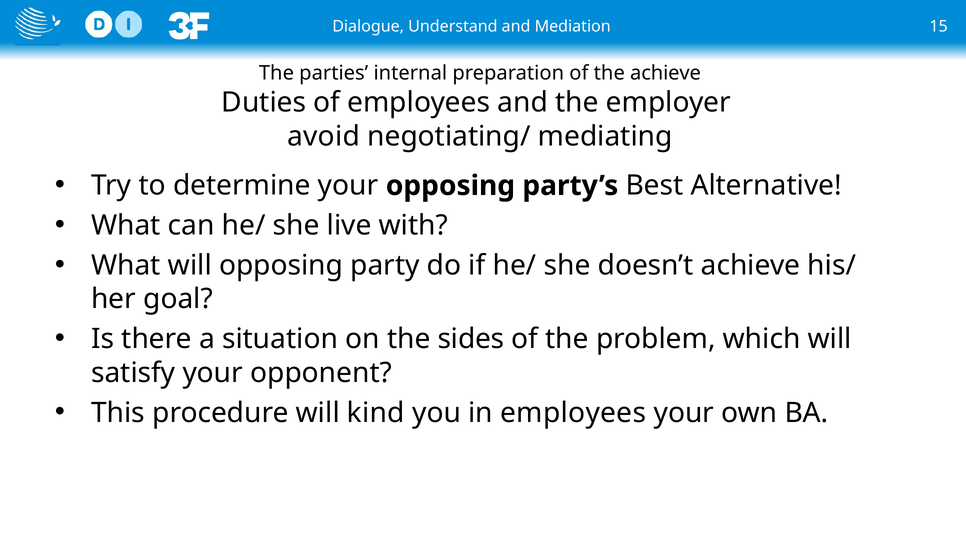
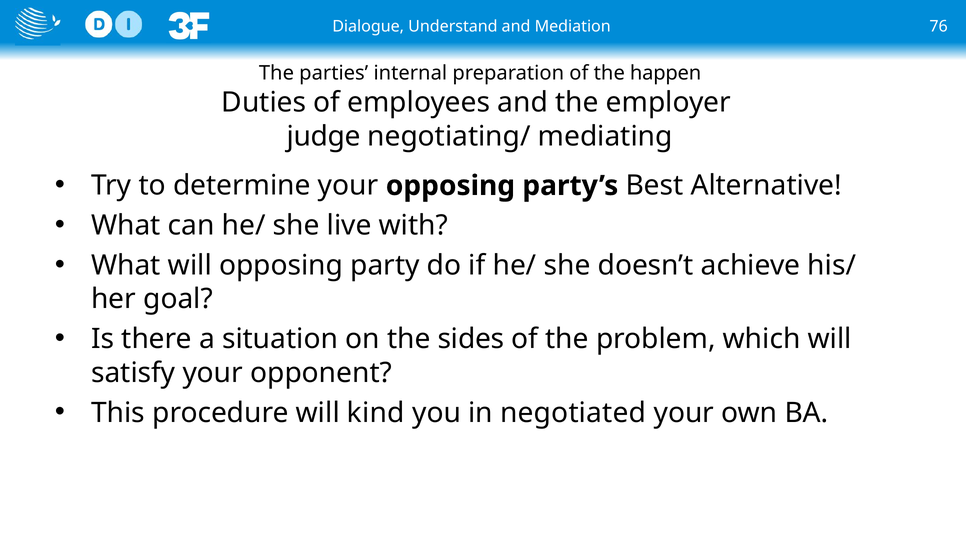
15: 15 -> 76 (939, 26)
the achieve: achieve -> happen (666, 73)
avoid: avoid -> judge (324, 137)
in employees: employees -> negotiated (573, 413)
